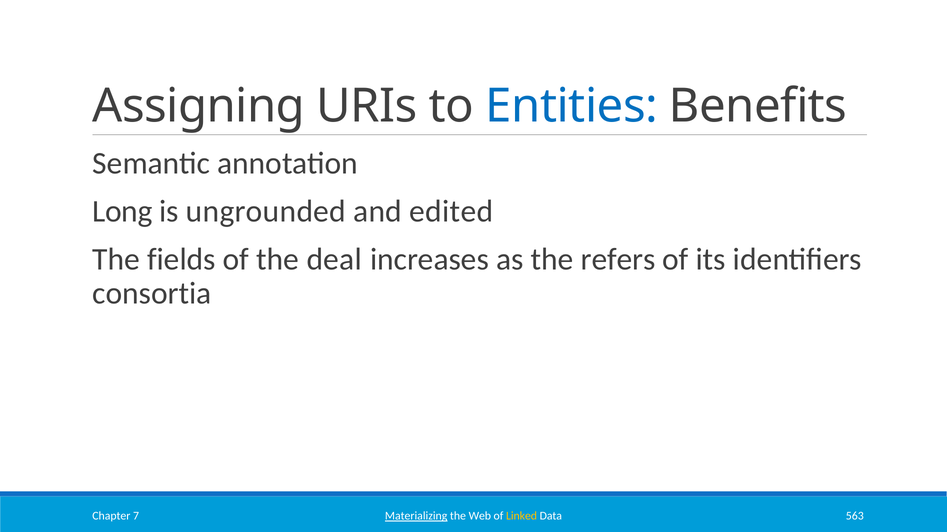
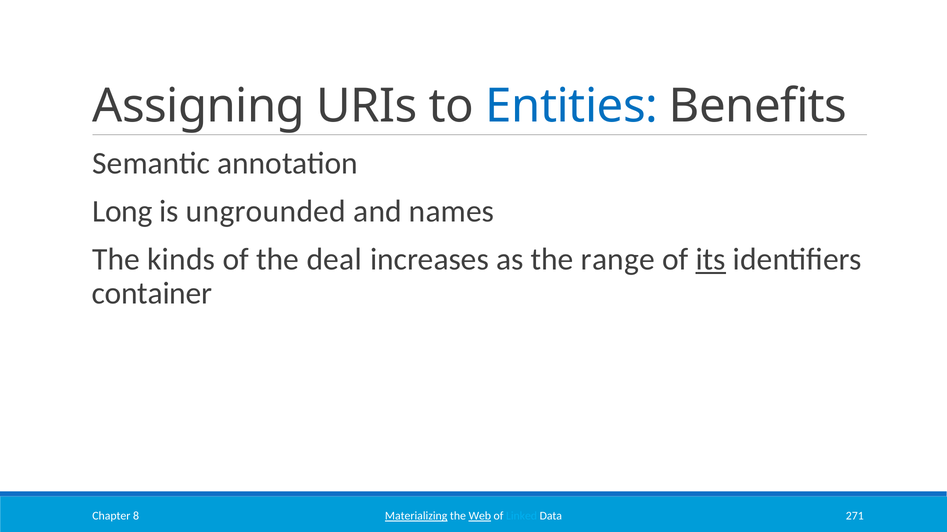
edited: edited -> names (452, 212)
fields: fields -> kinds (181, 260)
refers: refers -> range (618, 260)
its underline: none -> present (711, 260)
consortia: consortia -> container (152, 294)
Web underline: none -> present (480, 517)
Linked colour: yellow -> light blue (522, 517)
563: 563 -> 271 (855, 517)
7: 7 -> 8 (136, 517)
